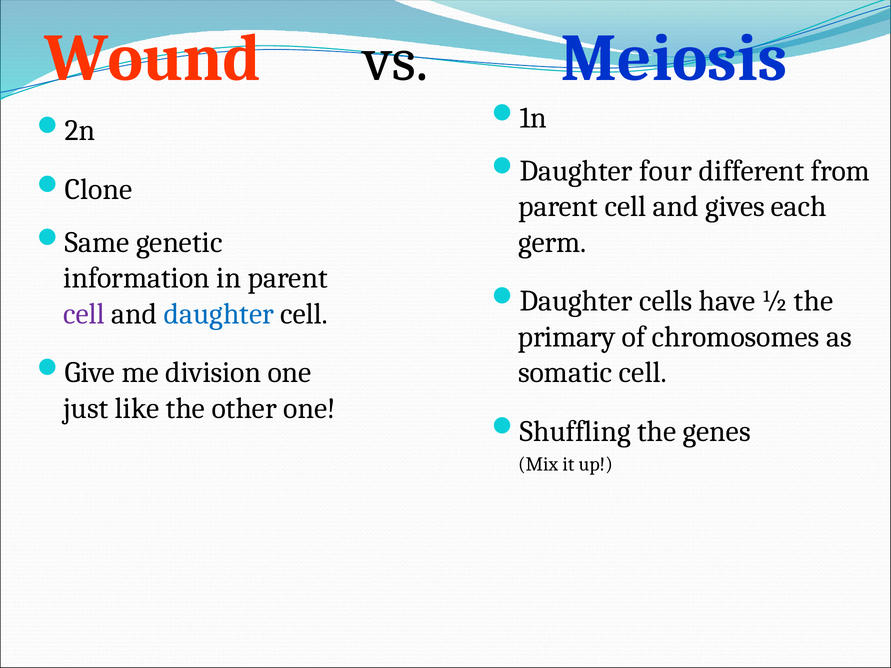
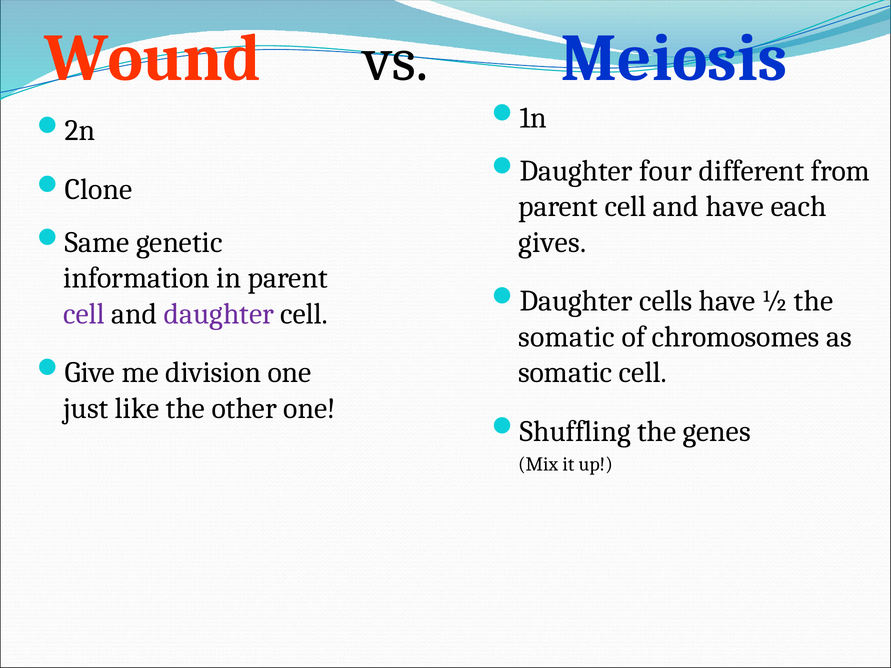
and gives: gives -> have (735, 207)
germ: germ -> gives (552, 242)
daughter colour: blue -> purple (219, 314)
primary: primary -> somatic (567, 337)
